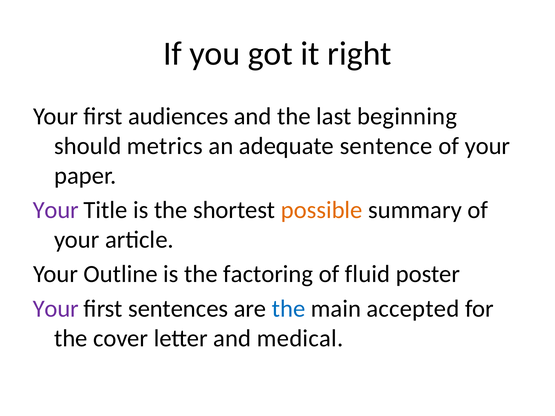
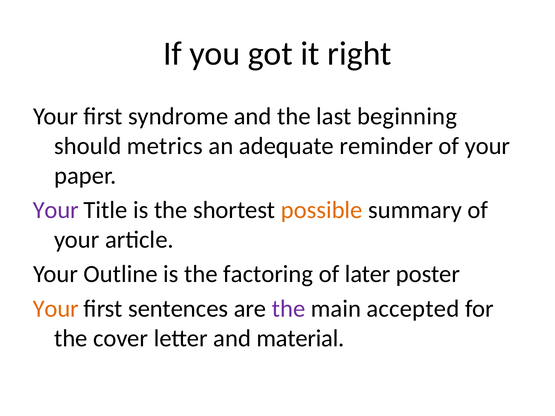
audiences: audiences -> syndrome (178, 116)
sentence: sentence -> reminder (386, 146)
fluid: fluid -> later (368, 274)
Your colour: purple -> orange (56, 309)
the colour: blue -> purple (289, 309)
medical: medical -> material (300, 338)
